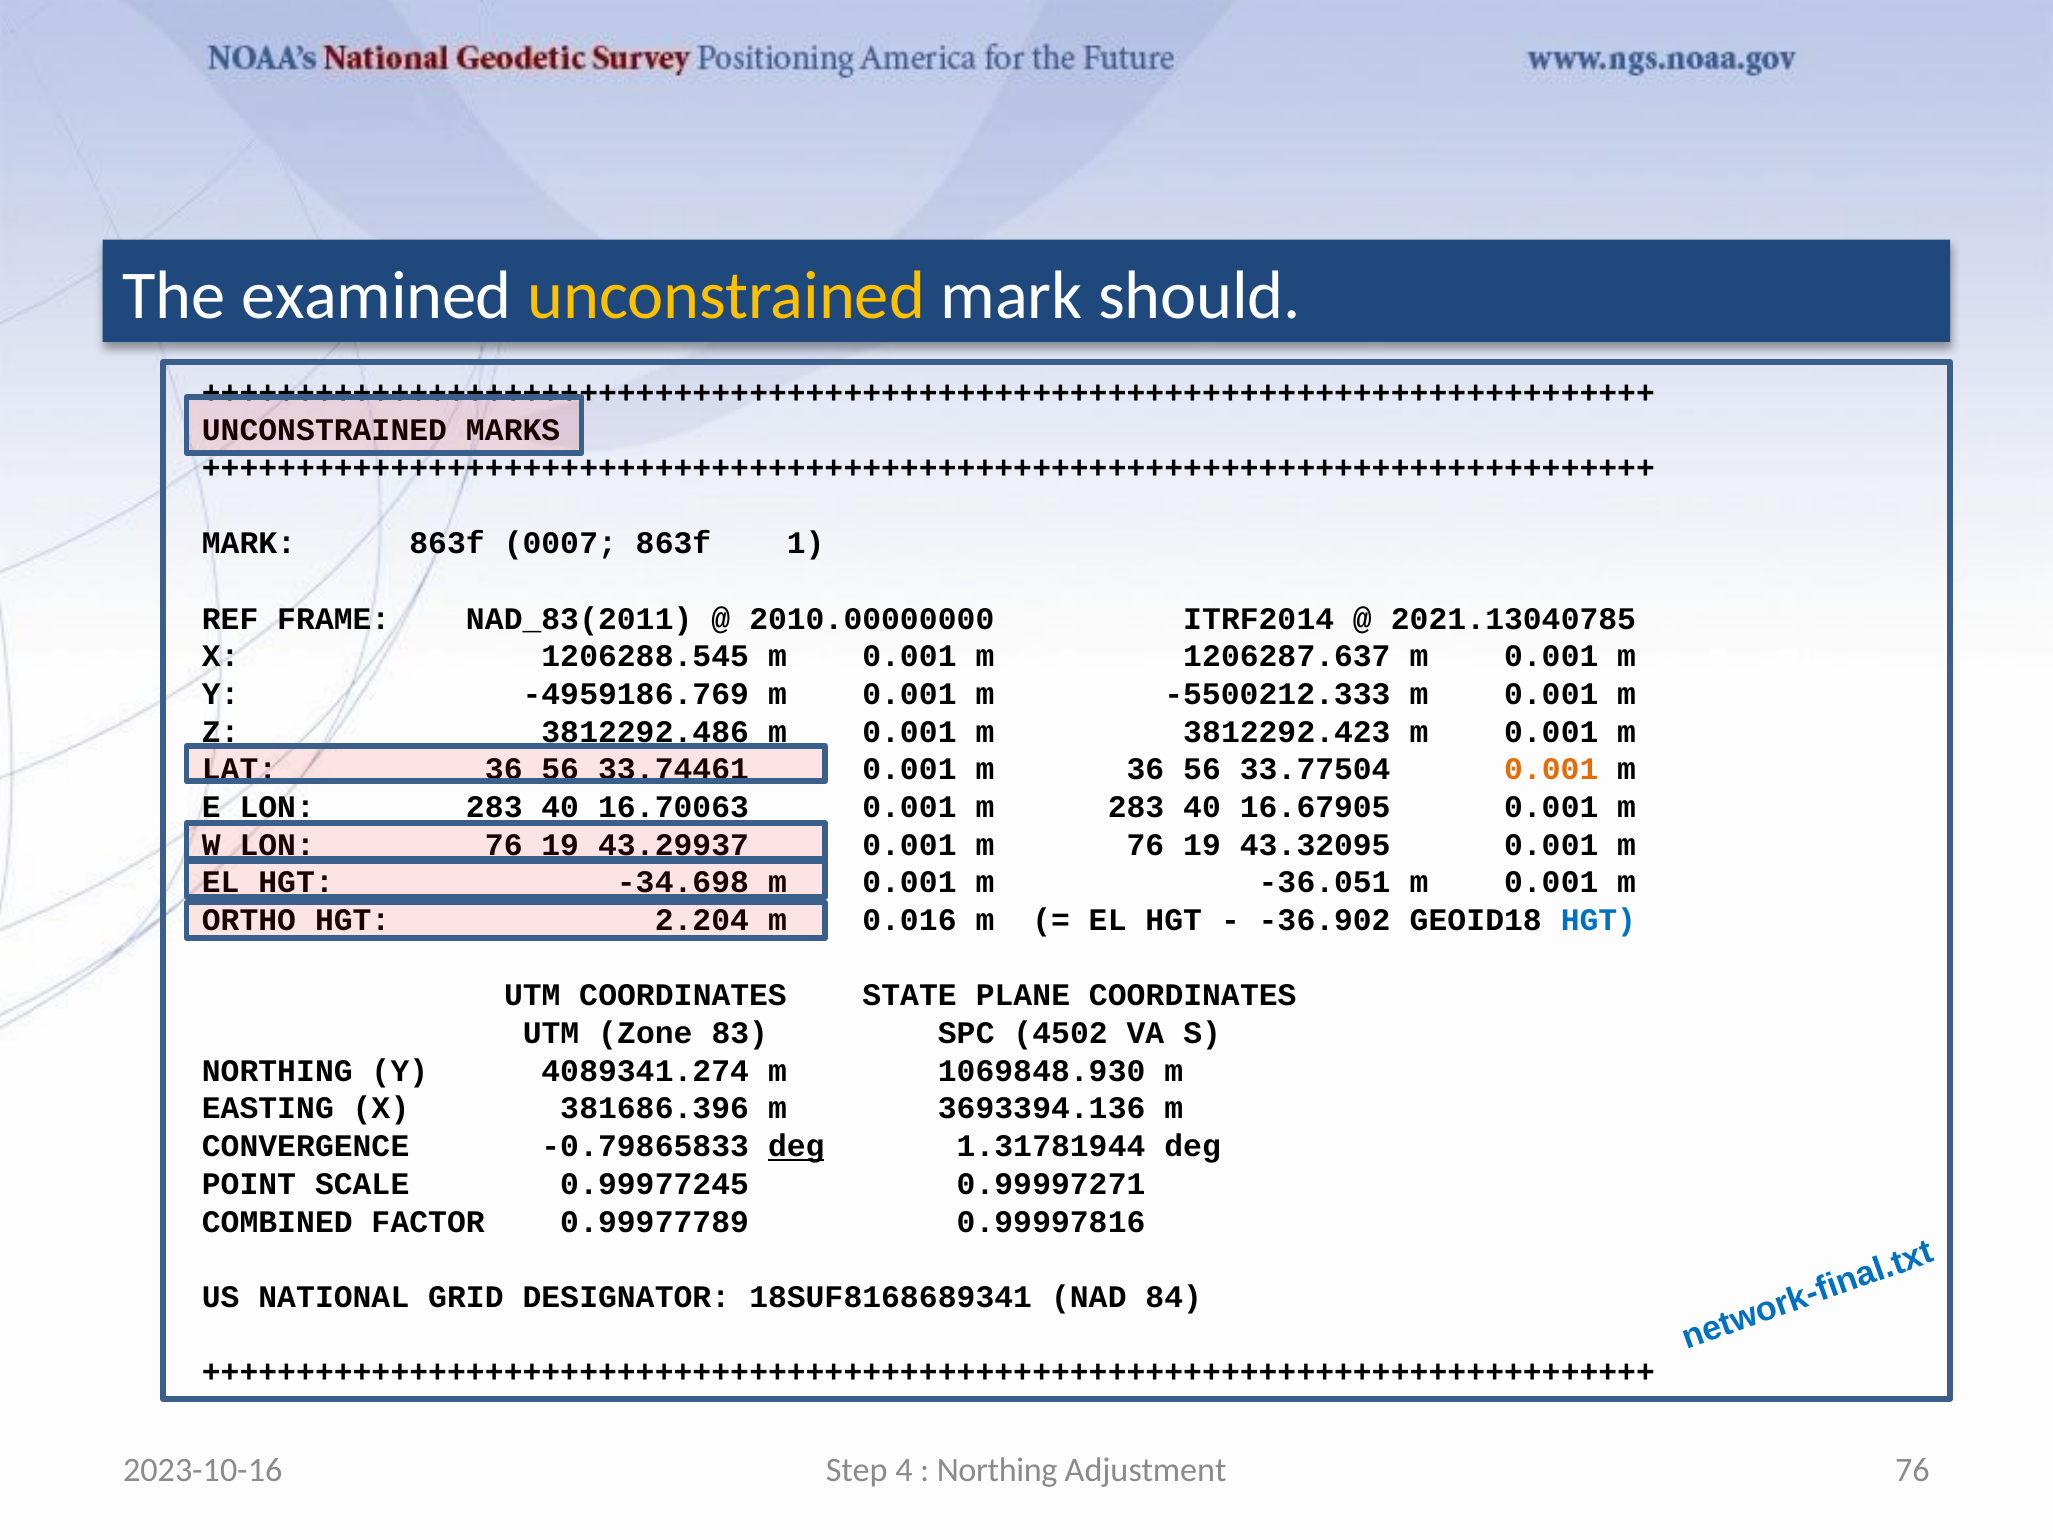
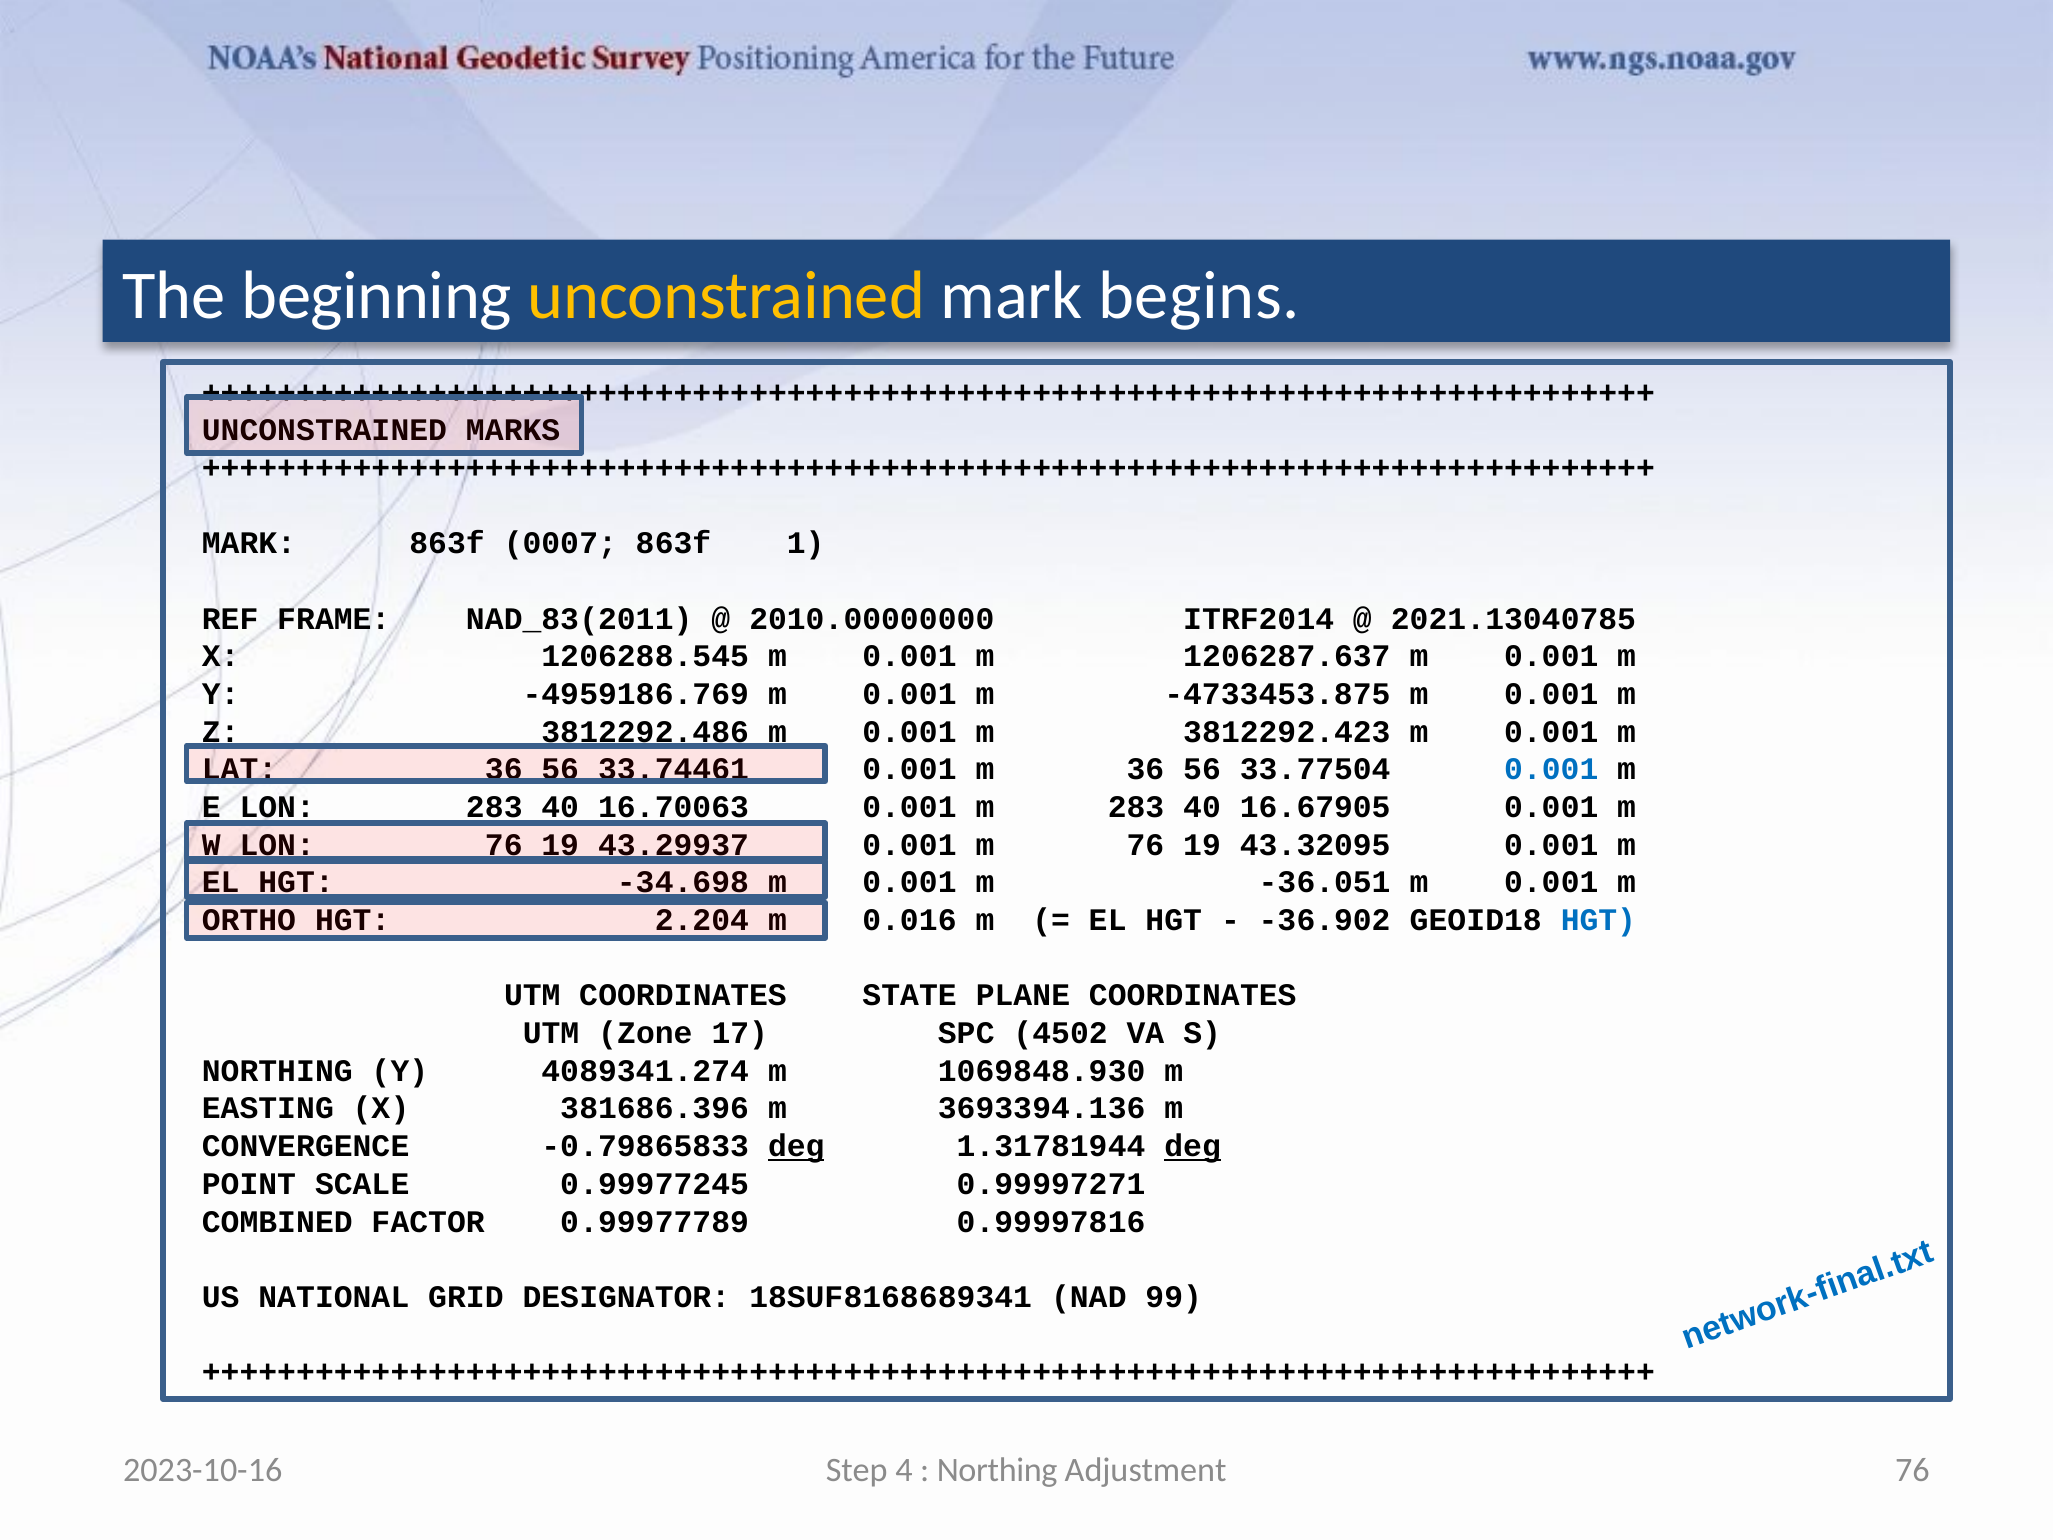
examined: examined -> beginning (377, 296)
should: should -> begins (1199, 296)
-5500212.333: -5500212.333 -> -4733453.875 (1277, 694)
0.001 colour: orange -> blue (1551, 769)
83: 83 -> 17 (740, 1033)
deg underline: none -> present (1193, 1146)
84: 84 -> 99 (1174, 1297)
